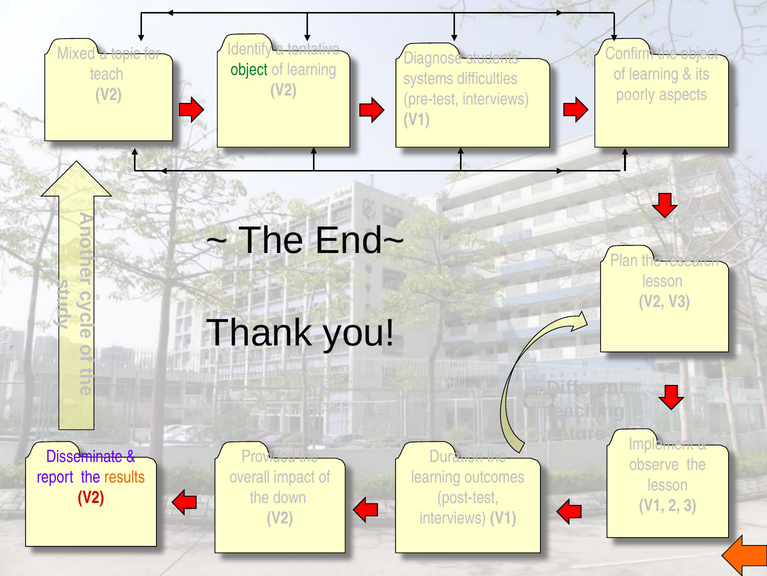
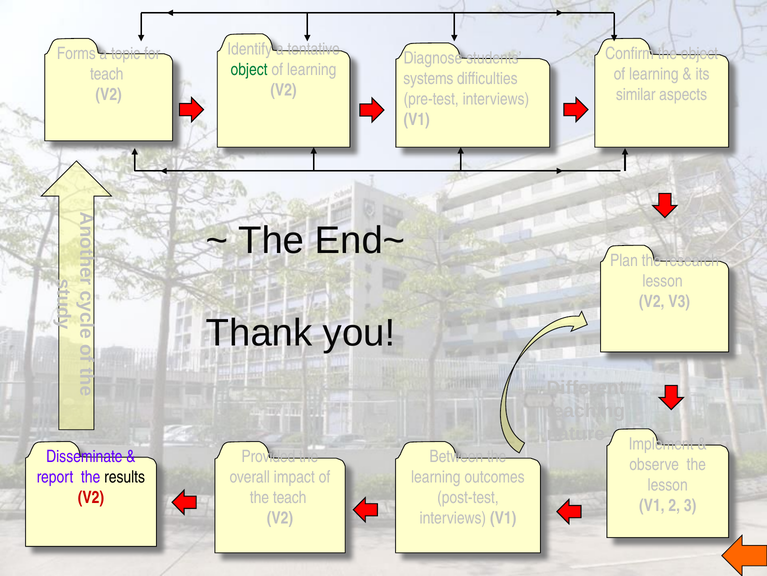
Mixed: Mixed -> Forms (76, 54)
poorly: poorly -> similar (636, 94)
Duration: Duration -> Between (456, 456)
results colour: orange -> black (125, 477)
the down: down -> teach (290, 497)
